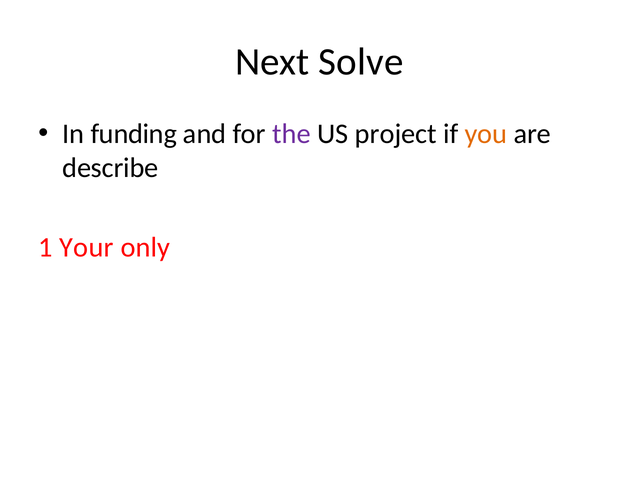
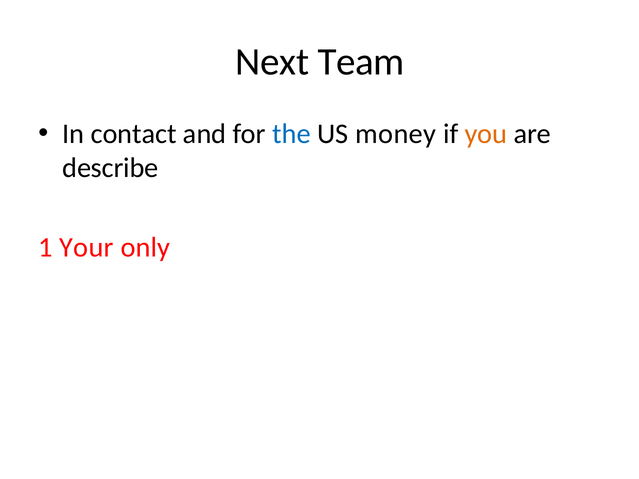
Solve: Solve -> Team (361, 62)
funding: funding -> contact (134, 134)
the colour: purple -> blue (292, 134)
project: project -> money (396, 134)
